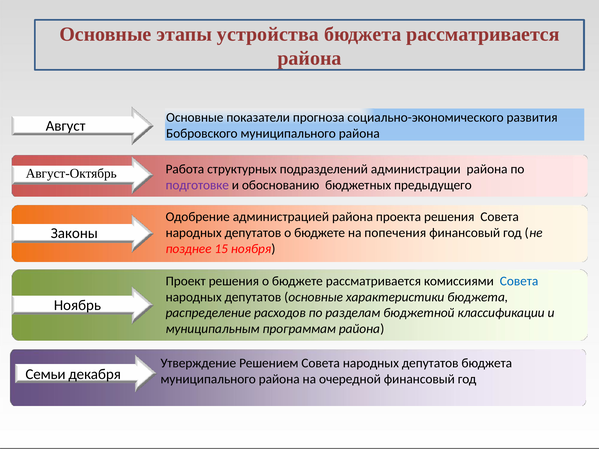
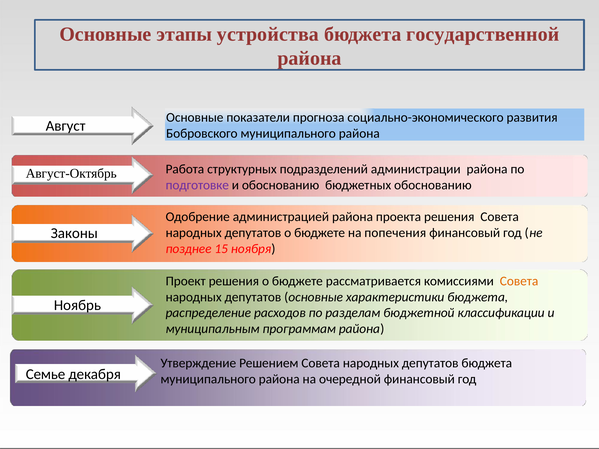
бюджета рассматривается: рассматривается -> государственной (483, 34)
бюджетных предыдущего: предыдущего -> обоснованию (433, 185)
Совета colour: blue -> orange (519, 281)
Семьи: Семьи -> Семье (45, 374)
